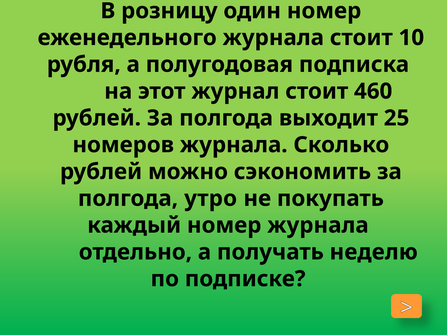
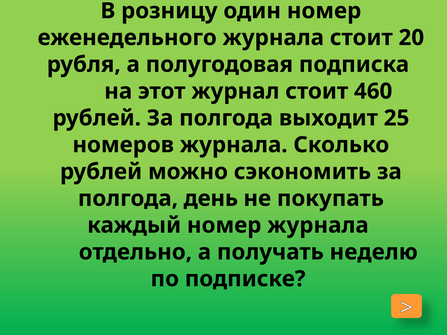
10: 10 -> 20 (411, 38)
утро: утро -> день (211, 199)
